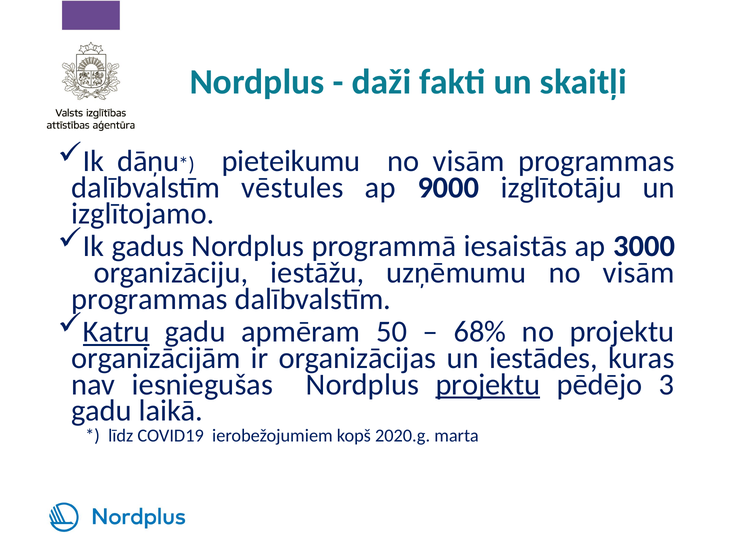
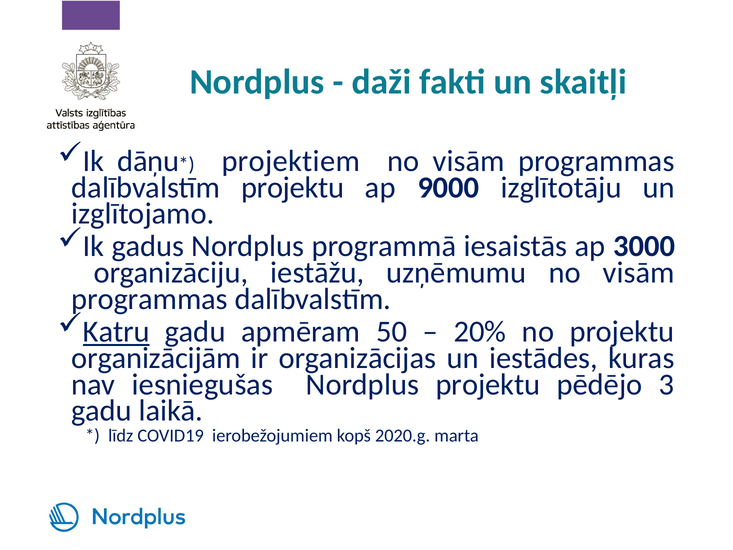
pieteikumu: pieteikumu -> projektiem (291, 161)
dalībvalstīm vēstules: vēstules -> projektu (293, 187)
68%: 68% -> 20% (480, 332)
projektu underline: present -> none (488, 384)
